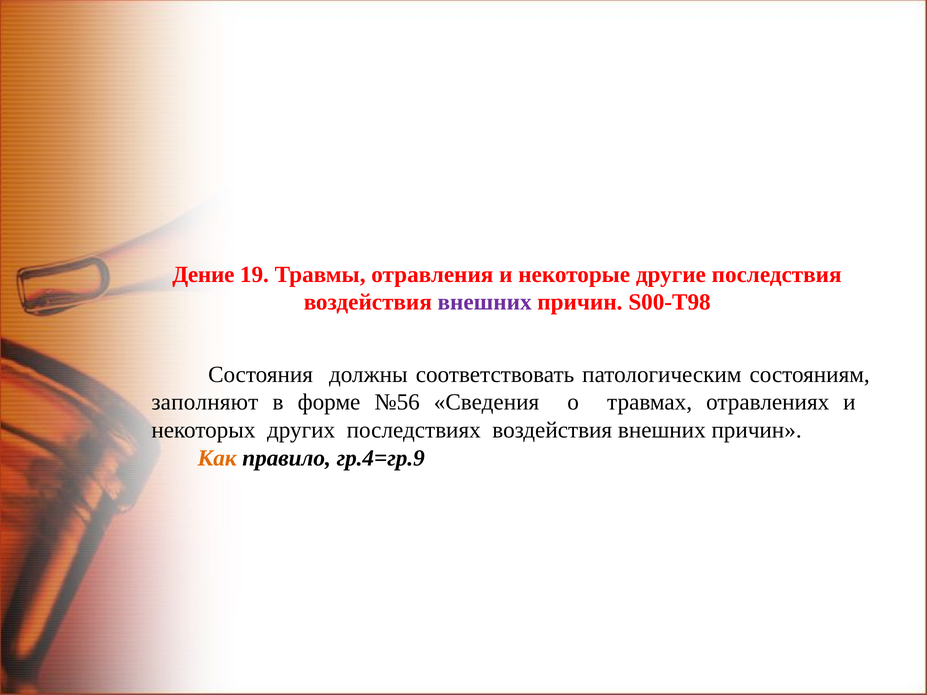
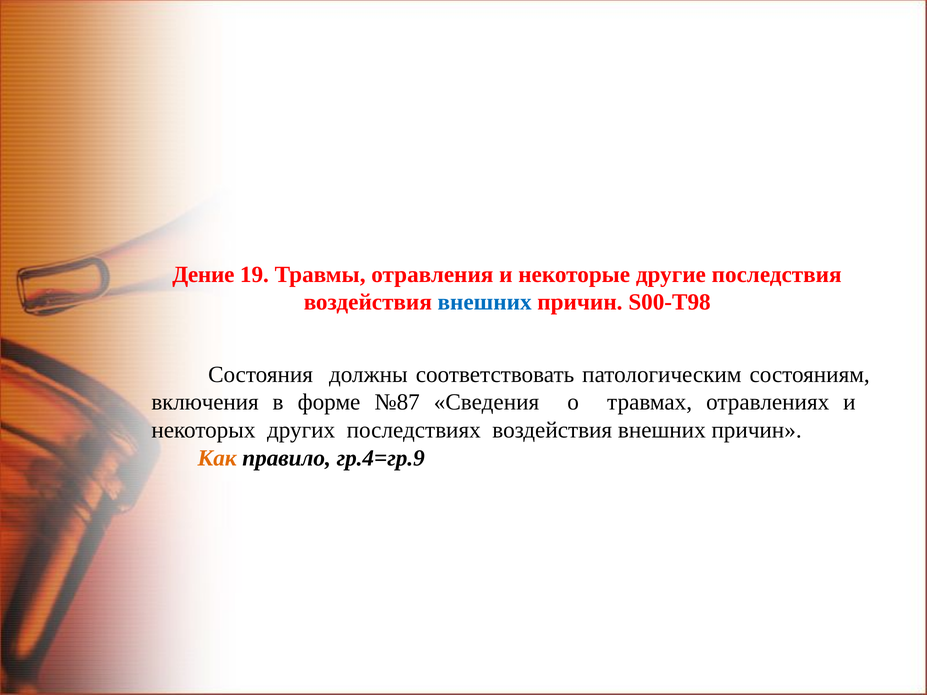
внешних colour: purple -> blue (485, 302)
заполняют: заполняют -> включения (205, 402)
№56: №56 -> №87 (397, 402)
